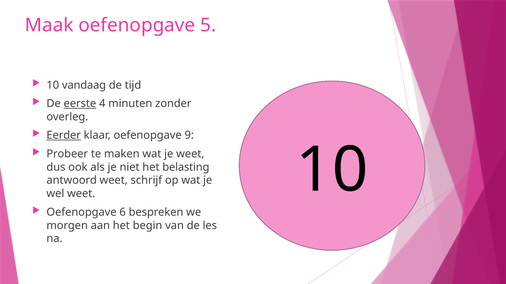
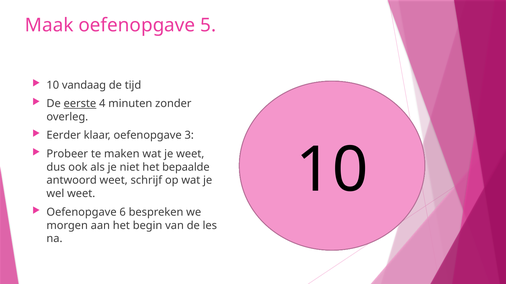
Eerder underline: present -> none (64, 136)
9: 9 -> 3 (189, 136)
belasting: belasting -> bepaalde (186, 167)
